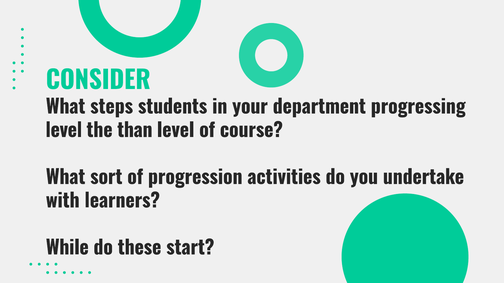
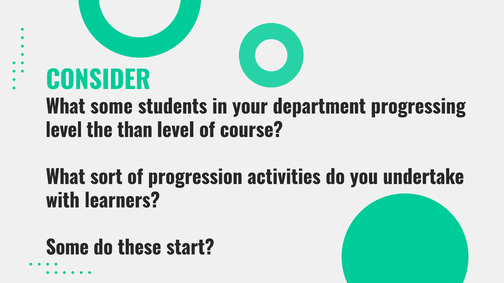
What steps: steps -> some (112, 107)
While: While -> Some (67, 248)
